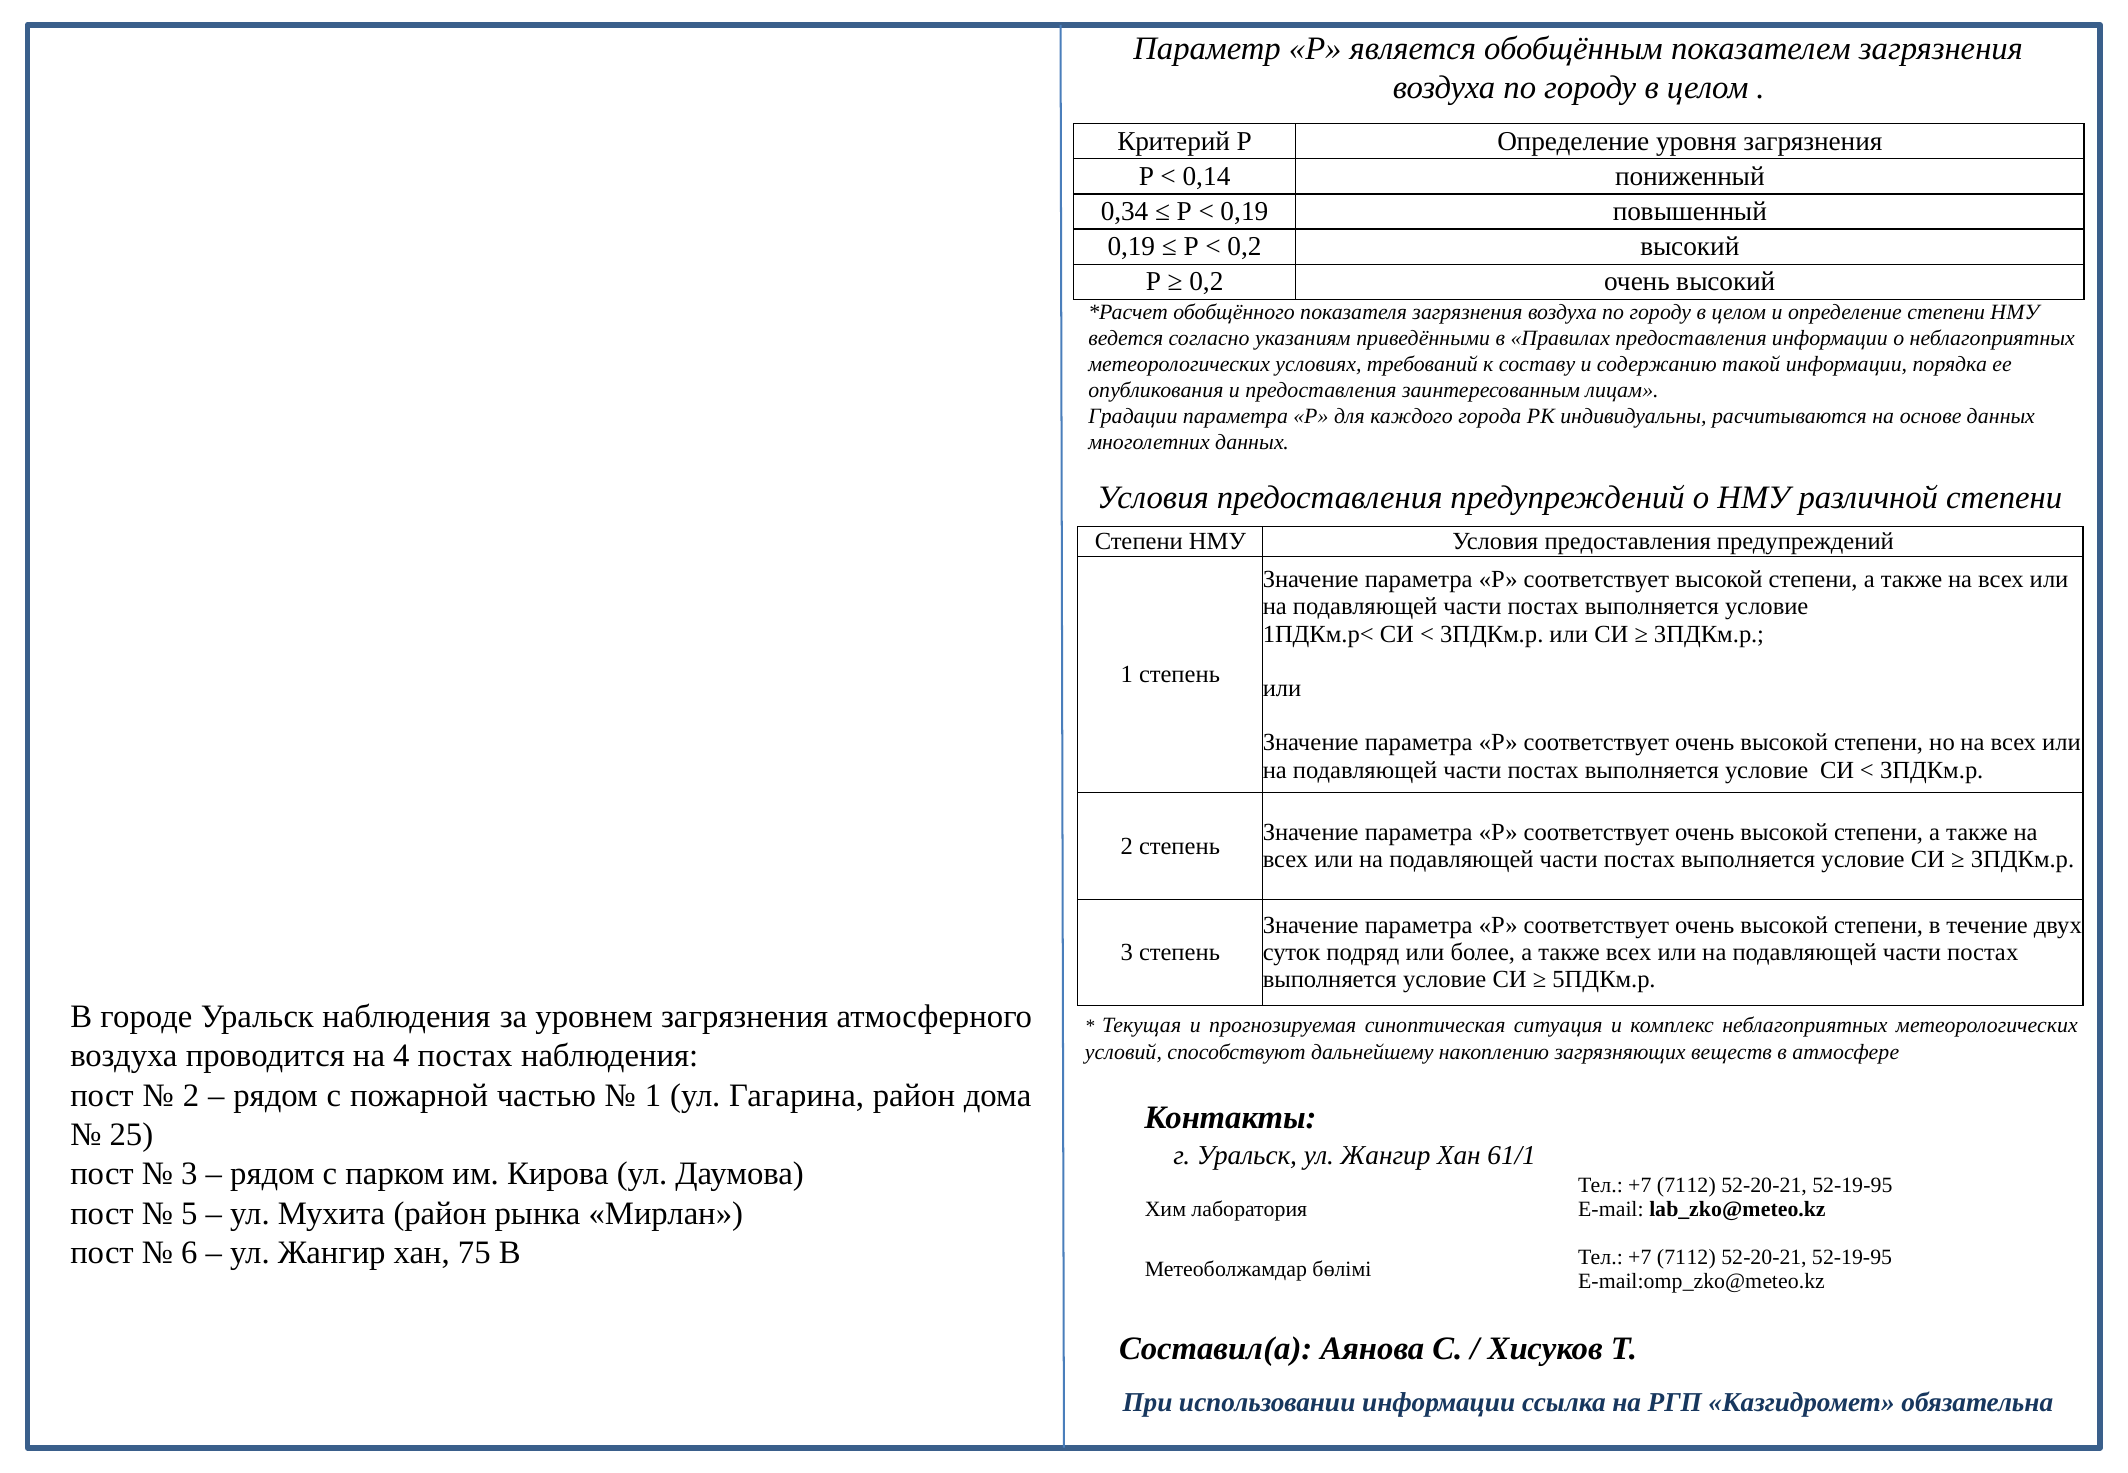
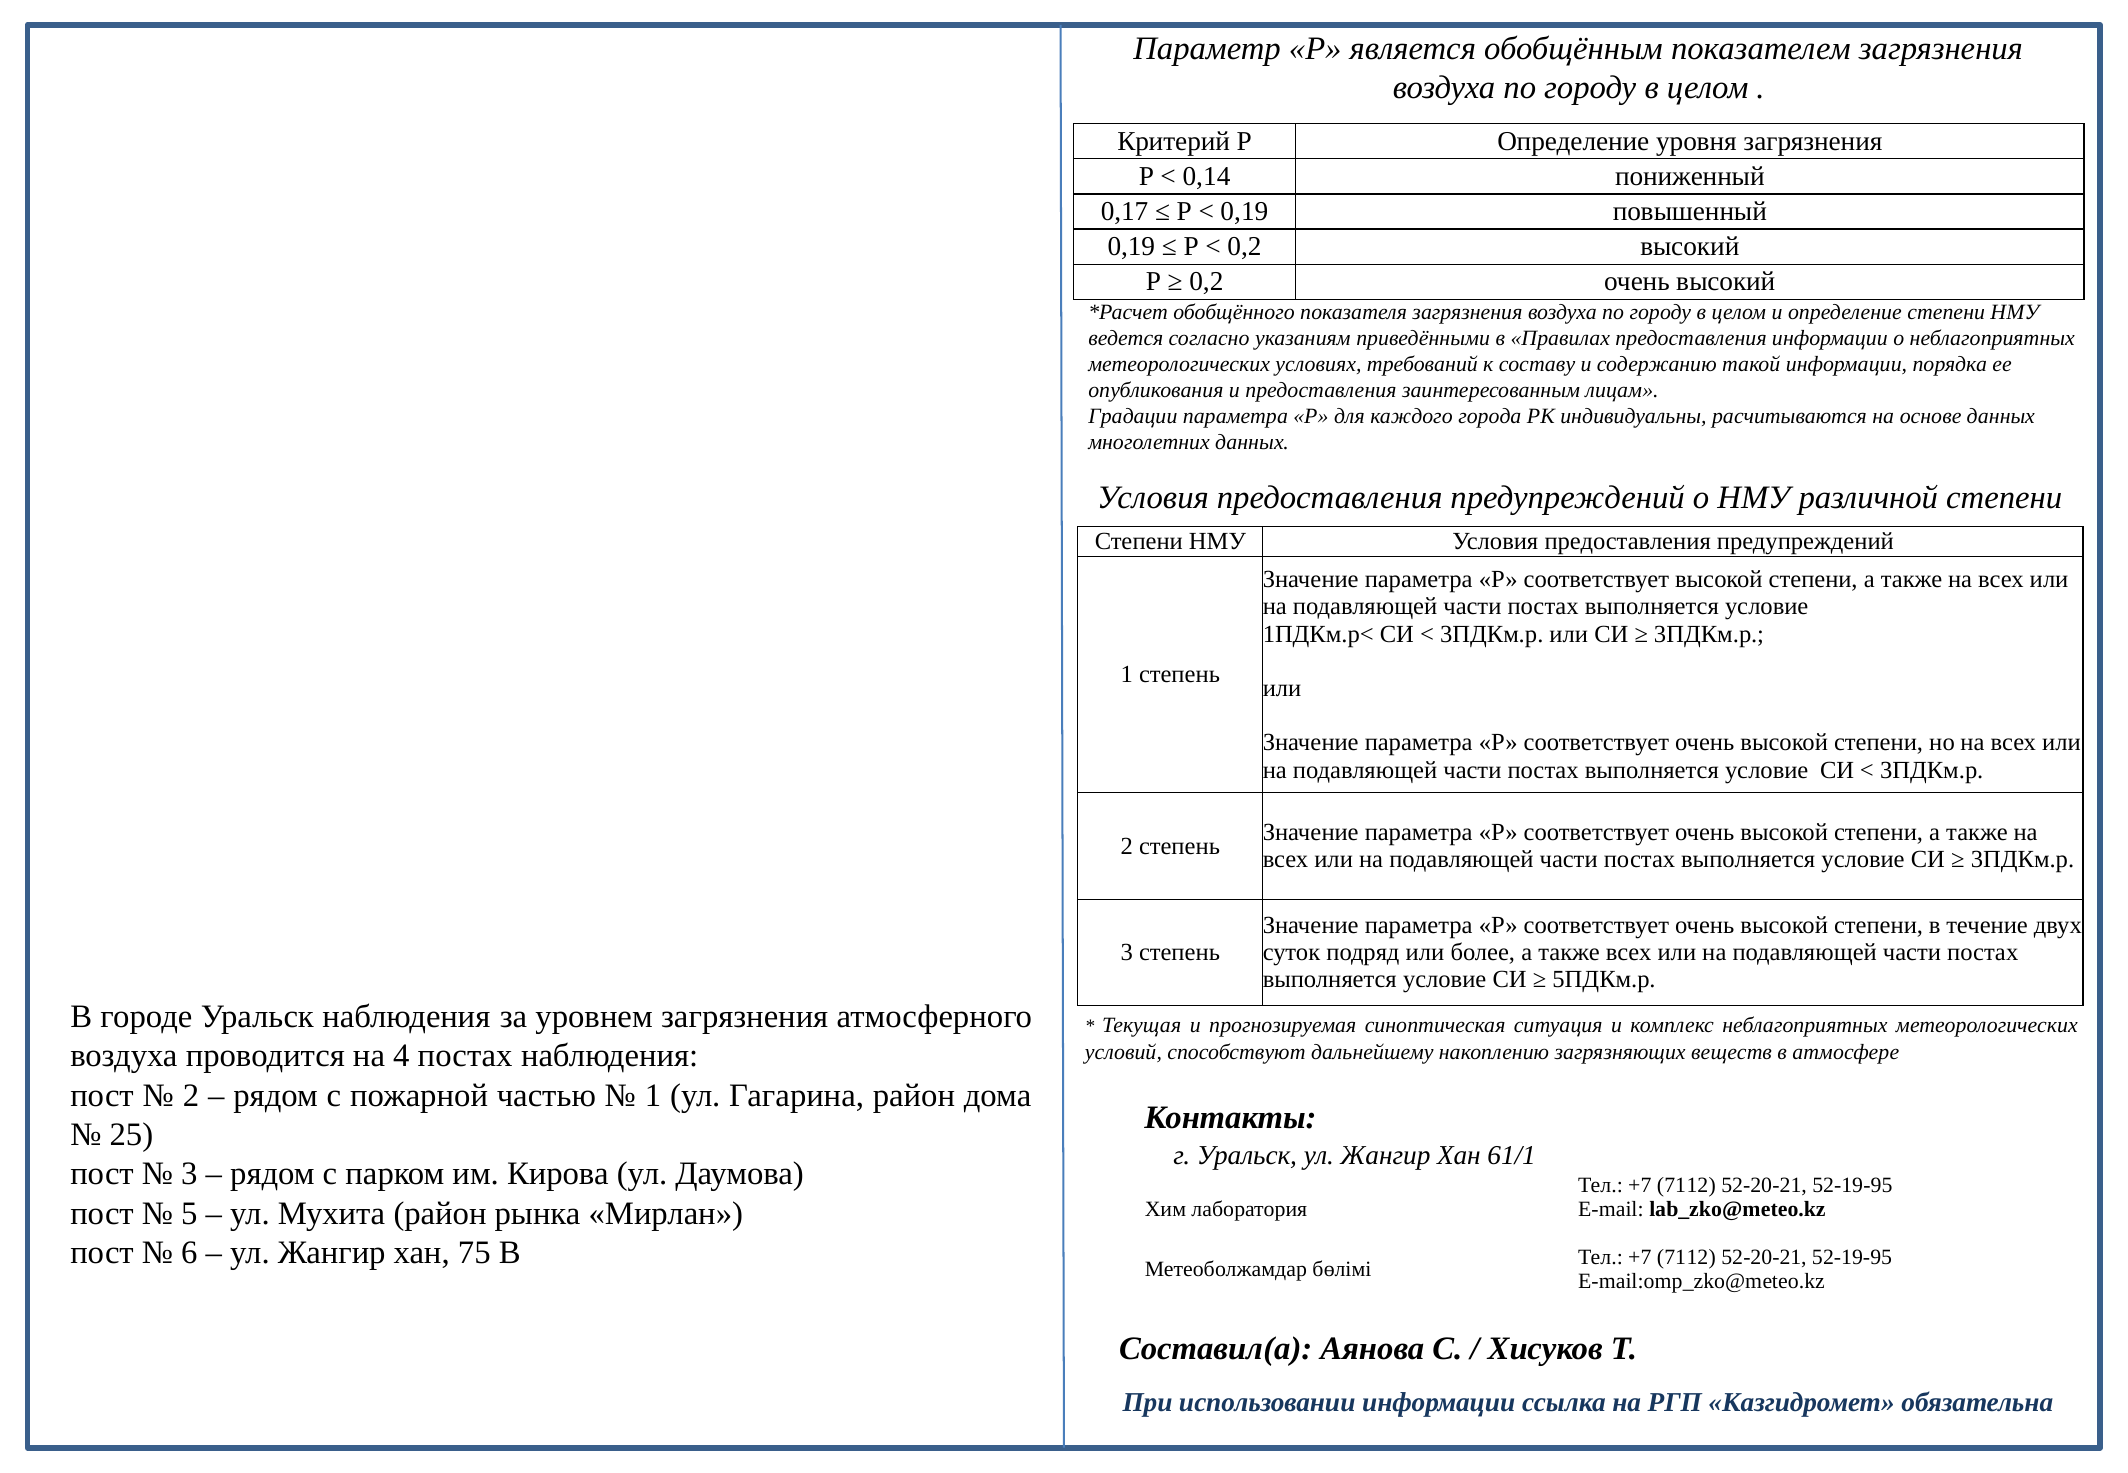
0,34: 0,34 -> 0,17 (1125, 211)
